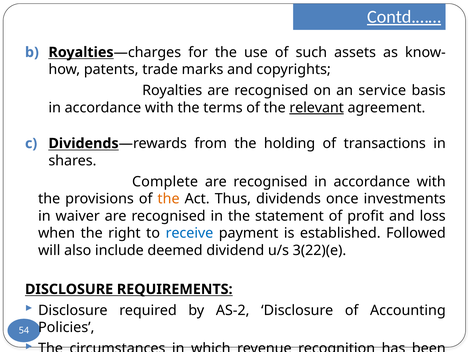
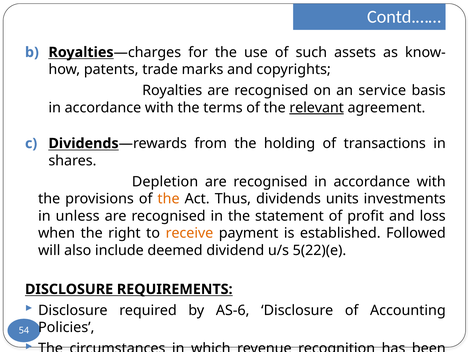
Contd.…… underline: present -> none (404, 17)
Complete: Complete -> Depletion (165, 181)
once: once -> units (342, 199)
waiver: waiver -> unless (78, 216)
receive colour: blue -> orange (189, 233)
3(22)(e: 3(22)(e -> 5(22)(e (319, 250)
AS-2: AS-2 -> AS-6 (233, 310)
